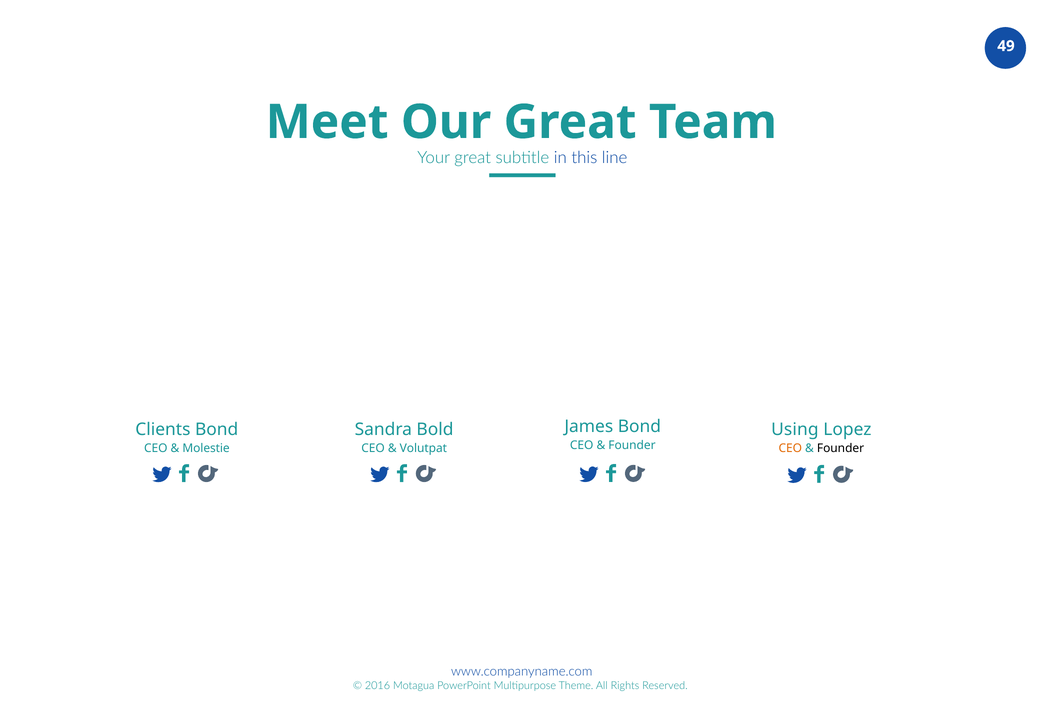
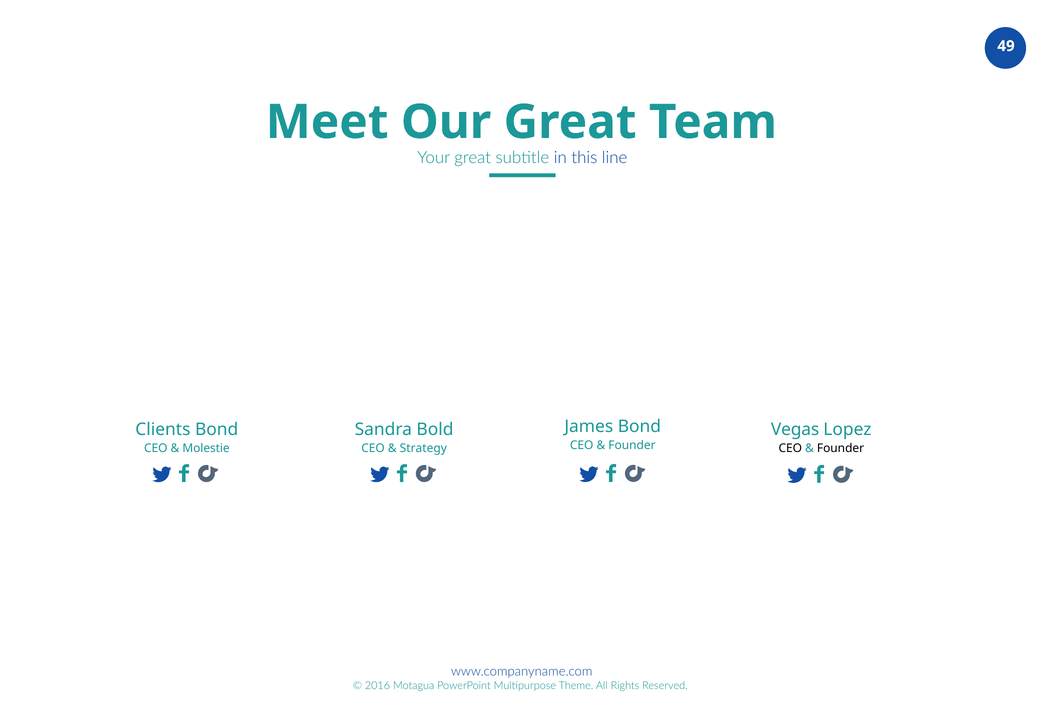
Using: Using -> Vegas (795, 430)
Volutpat: Volutpat -> Strategy (423, 448)
CEO colour: orange -> black (790, 448)
